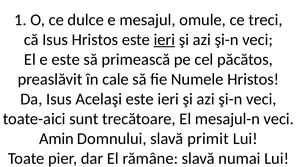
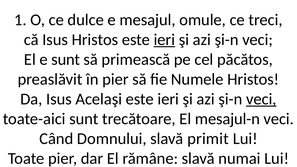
e este: este -> sunt (66, 59)
în cale: cale -> pier (115, 79)
veci underline: none -> present (261, 99)
Amin: Amin -> Când (56, 139)
